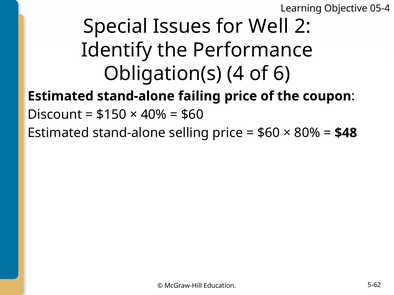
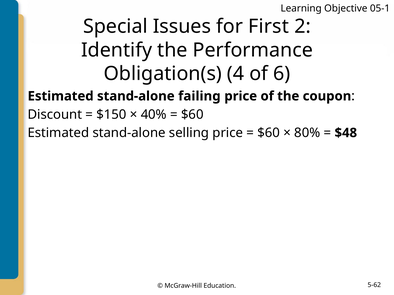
05-4: 05-4 -> 05-1 (380, 8)
Well: Well -> First (269, 26)
